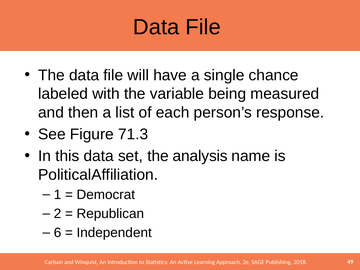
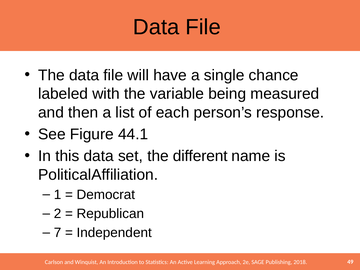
71.3: 71.3 -> 44.1 (133, 134)
analysis: analysis -> different (200, 156)
6: 6 -> 7 (58, 233)
